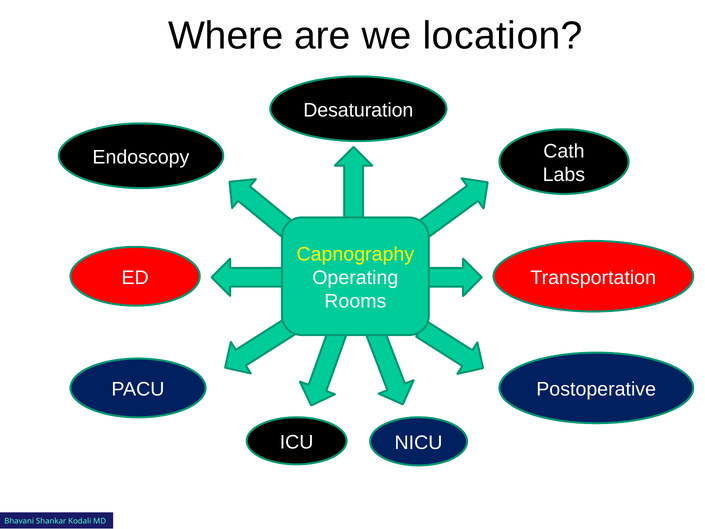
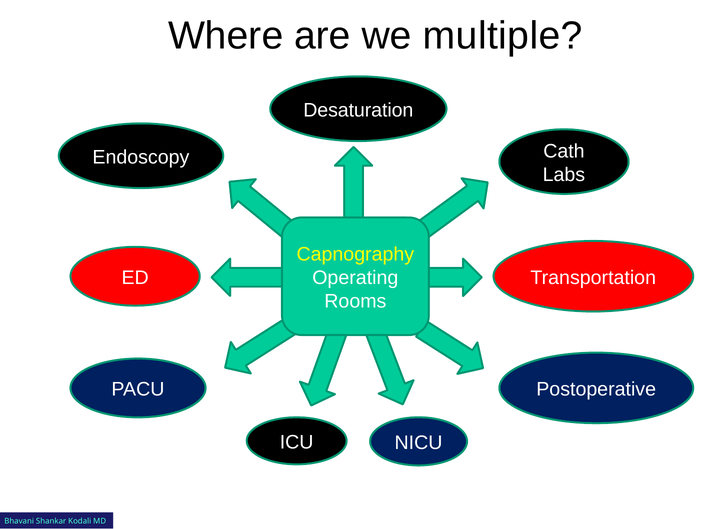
location: location -> multiple (503, 36)
